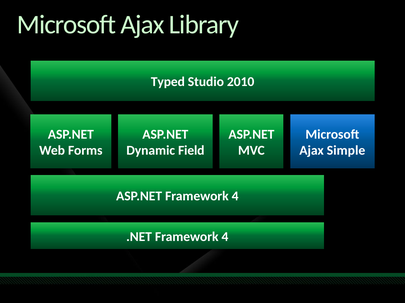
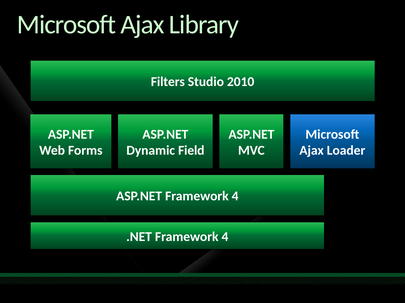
Typed: Typed -> Filters (168, 82)
Simple: Simple -> Loader (346, 151)
